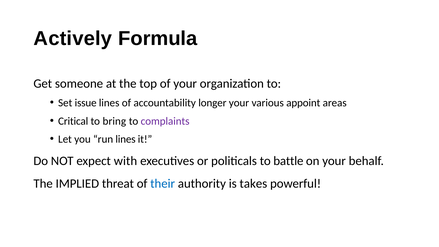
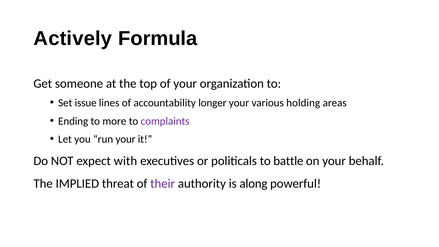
appoint: appoint -> holding (303, 103)
Critical: Critical -> Ending (73, 121)
bring: bring -> more (114, 121)
run lines: lines -> your (126, 139)
their colour: blue -> purple (163, 184)
takes: takes -> along (253, 184)
